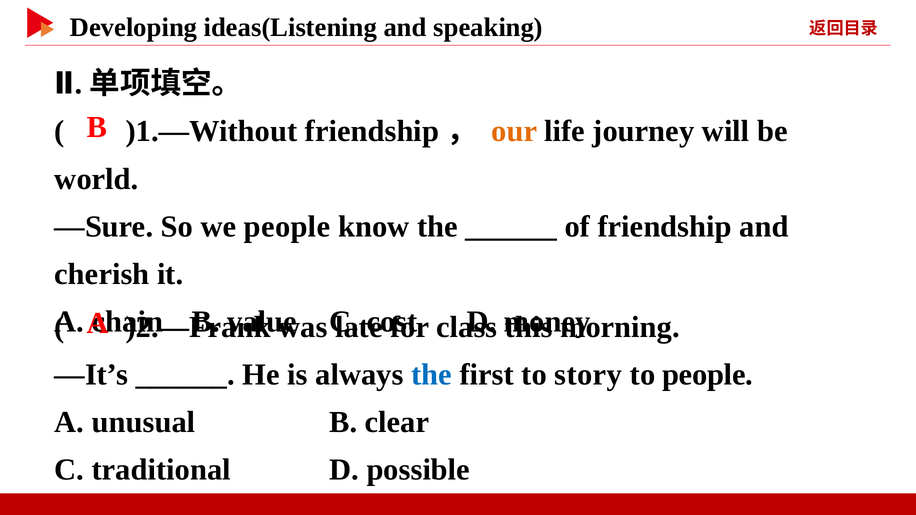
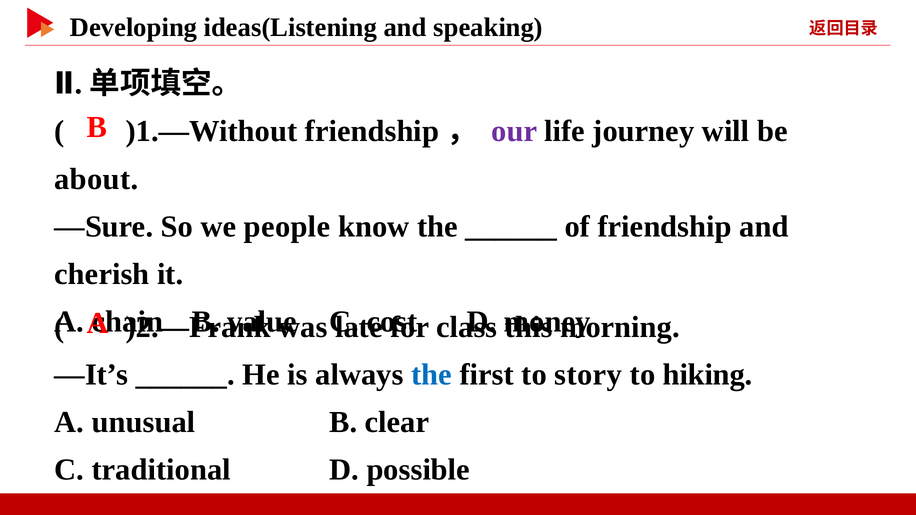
our colour: orange -> purple (514, 131)
world: world -> about (96, 179)
to people: people -> hiking (708, 375)
